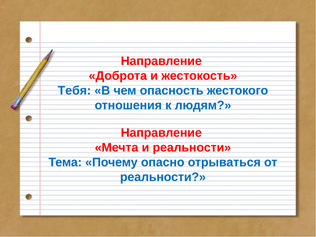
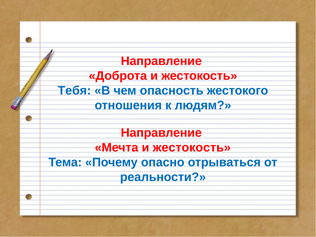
Мечта и реальности: реальности -> жестокость (192, 147)
